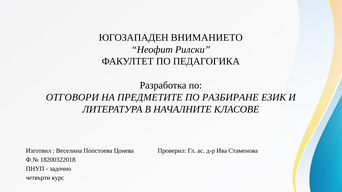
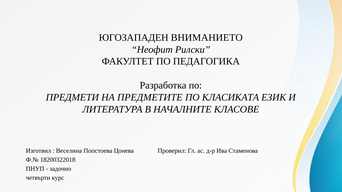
ОТГОВОРИ: ОТГОВОРИ -> ПРЕДМЕТИ (72, 97)
РАЗБИРАНЕ: РАЗБИРАНЕ -> КЛАСИКАТА (231, 97)
